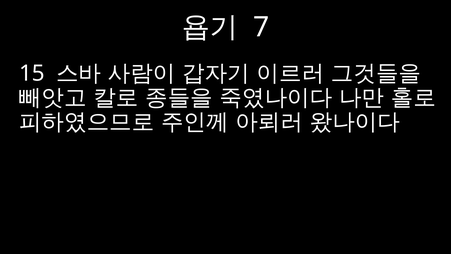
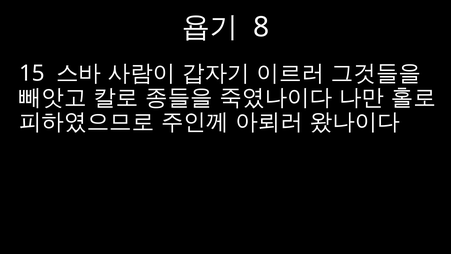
7: 7 -> 8 (261, 27)
